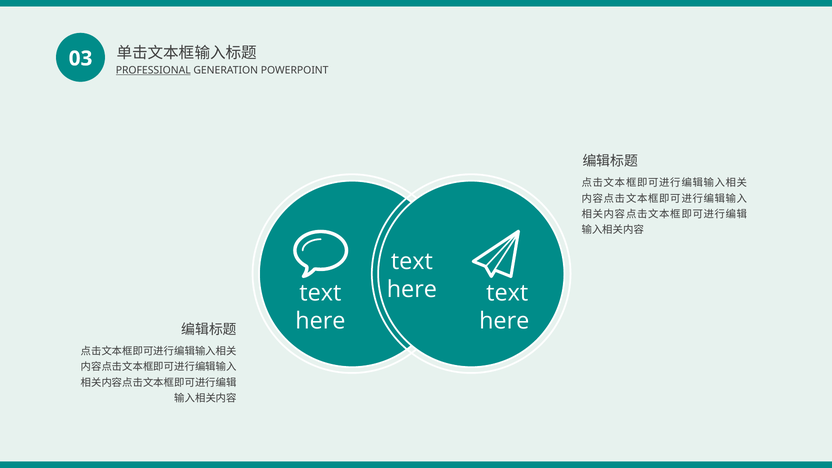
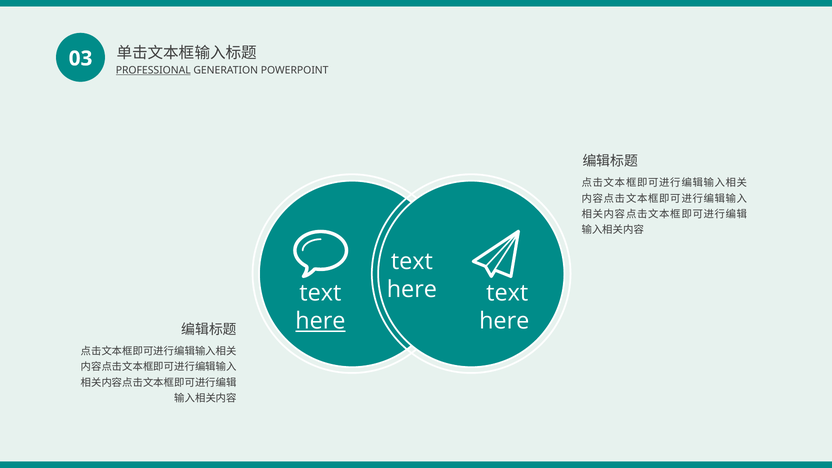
here underline: none -> present (320, 321)
